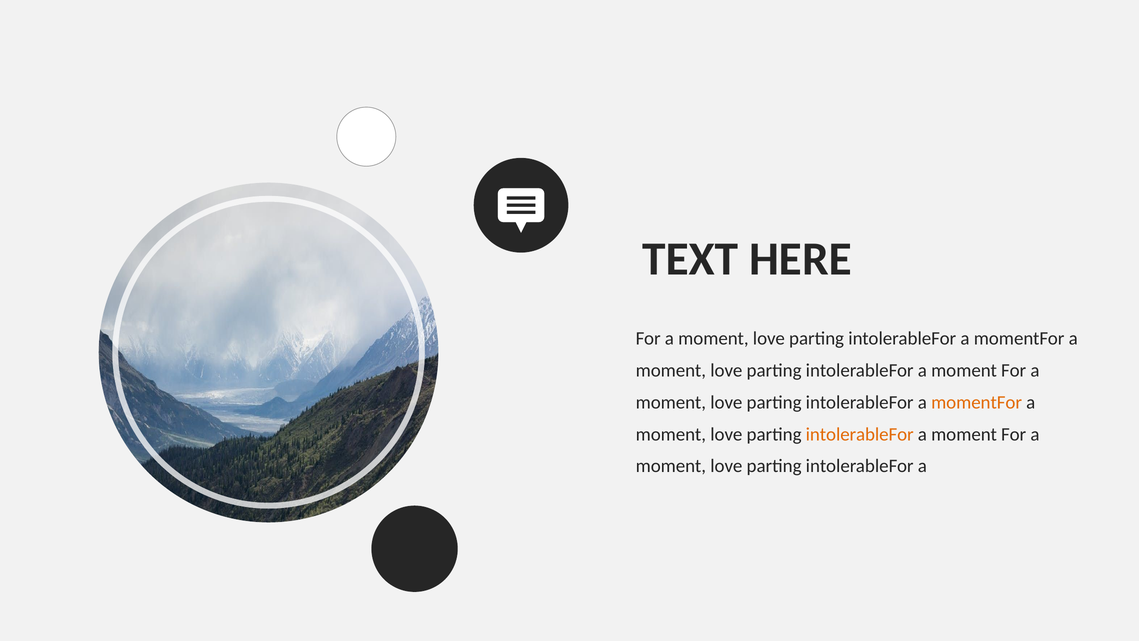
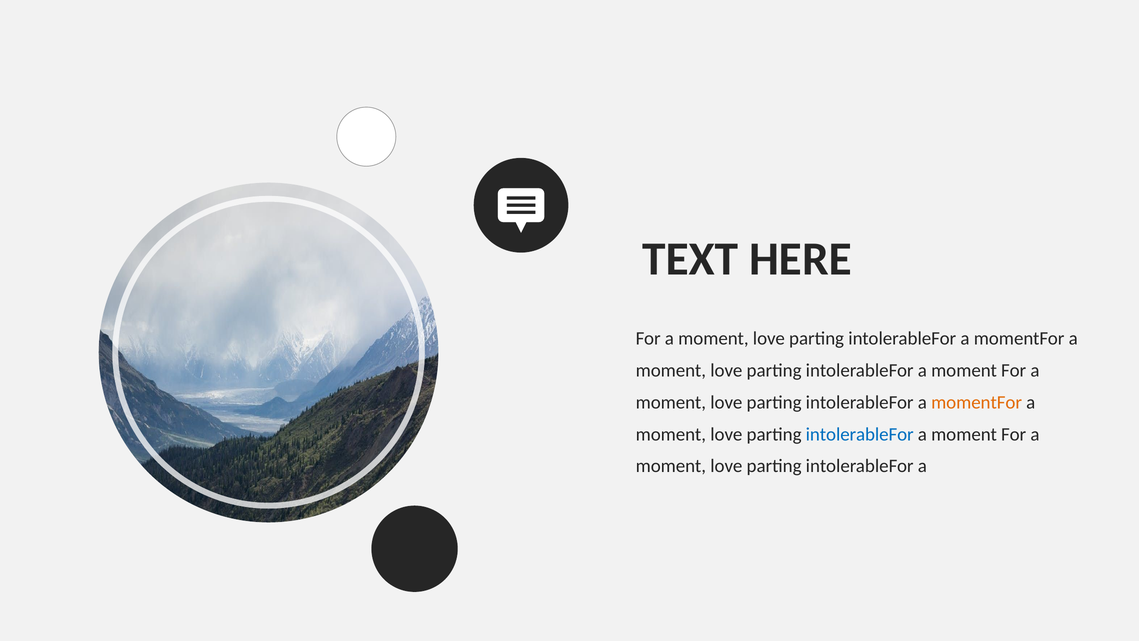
intolerableFor colour: orange -> blue (860, 434)
